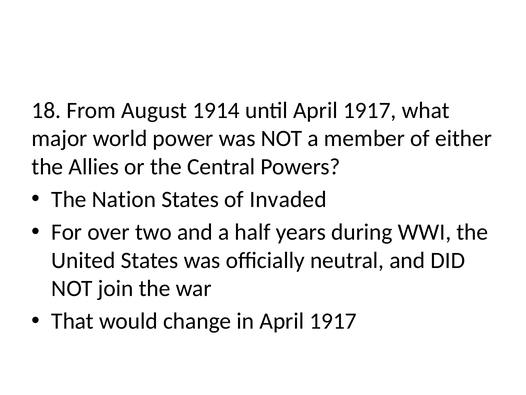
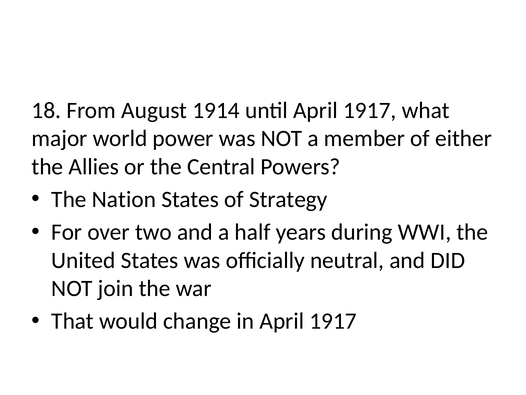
Invaded: Invaded -> Strategy (288, 199)
